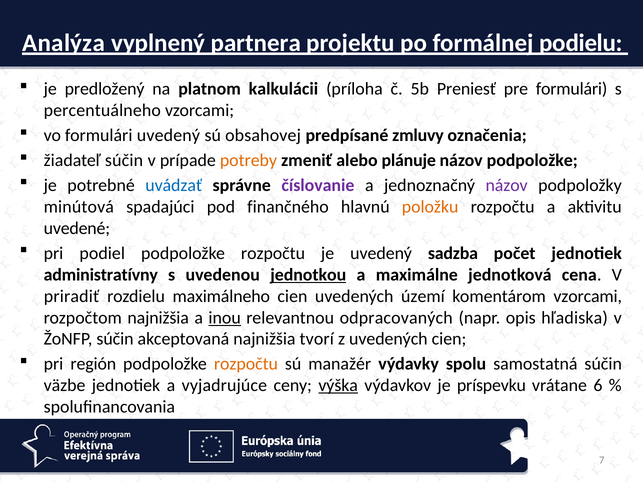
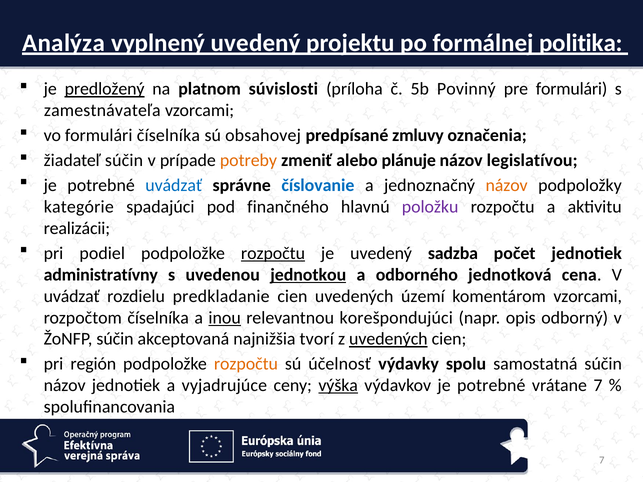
vyplnený partnera: partnera -> uvedený (256, 43)
podielu: podielu -> politika (581, 43)
predložený underline: none -> present (105, 89)
kalkulácii: kalkulácii -> súvislosti (283, 89)
Preniesť: Preniesť -> Povinný (466, 89)
percentuálneho: percentuálneho -> zamestnávateľa (102, 111)
formulári uvedený: uvedený -> číselníka (168, 136)
názov podpoložke: podpoložke -> legislatívou (532, 161)
číslovanie colour: purple -> blue (318, 186)
názov colour: purple -> orange (507, 186)
minútová: minútová -> kategórie (79, 207)
položku colour: orange -> purple (430, 207)
uvedené: uvedené -> realizácii (77, 228)
rozpočtu underline: none -> present (273, 253)
maximálne: maximálne -> odborného (417, 275)
priradiť: priradiť -> uvádzať (72, 296)
maximálneho: maximálneho -> predkladanie (221, 296)
rozpočtom najnižšia: najnižšia -> číselníka (158, 318)
odpracovaných: odpracovaných -> korešpondujúci (396, 318)
hľadiska: hľadiska -> odborný (575, 318)
uvedených underline: none -> present (388, 339)
manažér: manažér -> účelnosť (340, 364)
väzbe: väzbe -> názov (65, 386)
výdavkov je príspevku: príspevku -> potrebné (491, 386)
vrátane 6: 6 -> 7 (598, 386)
